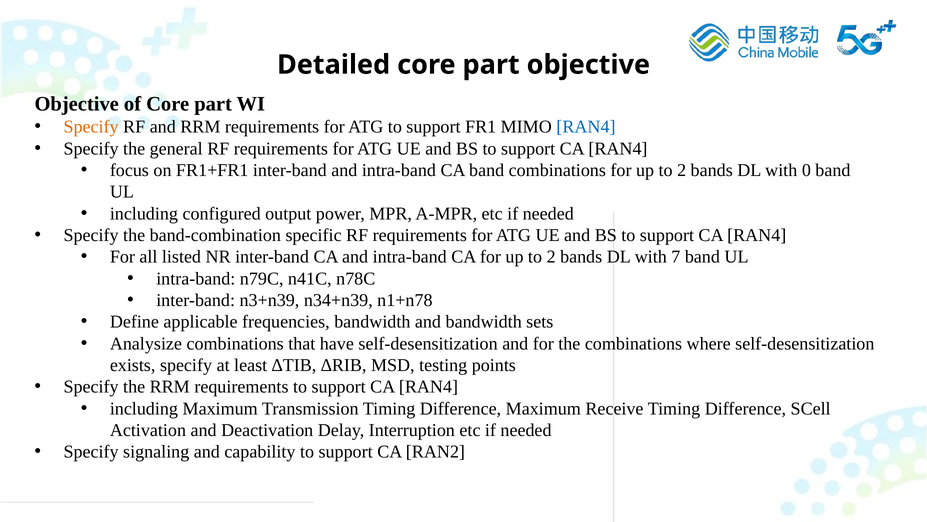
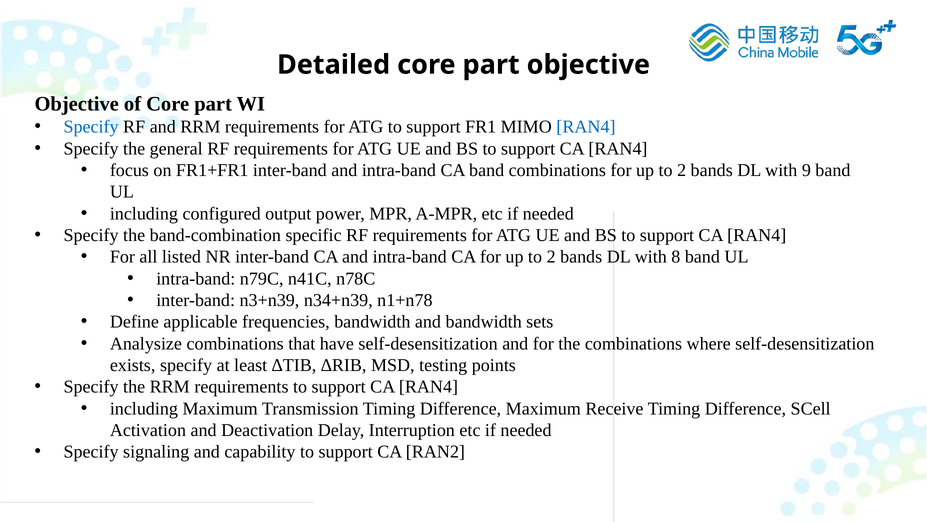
Specify colour: orange -> blue (91, 127)
0: 0 -> 9 (806, 170)
7: 7 -> 8 (676, 257)
